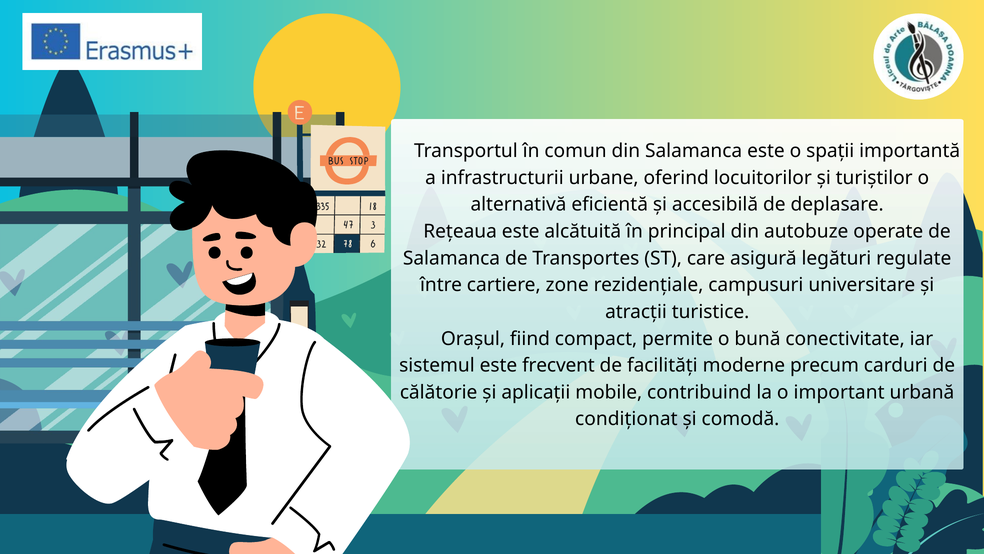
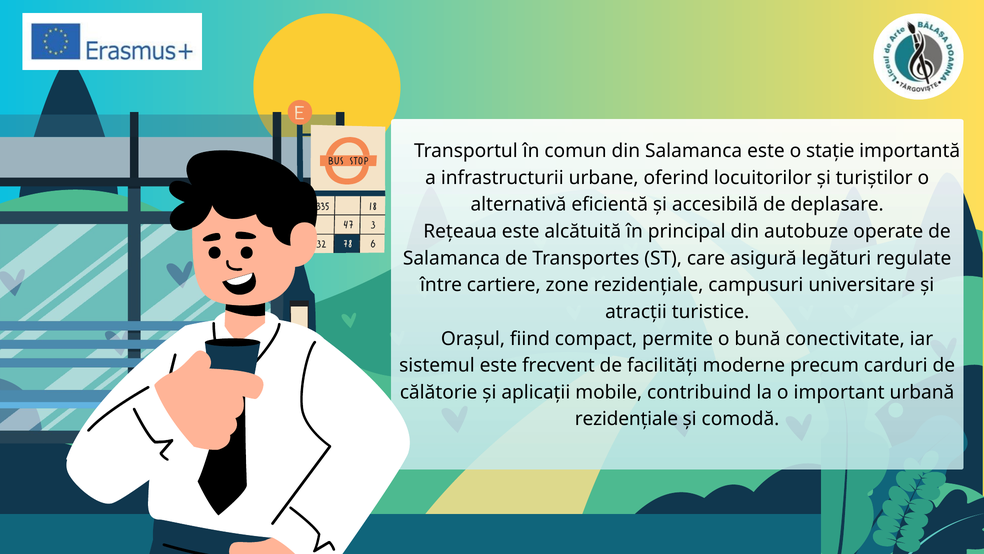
spații: spații -> stație (830, 151)
condiționat: condiționat -> rezidențiale (626, 419)
